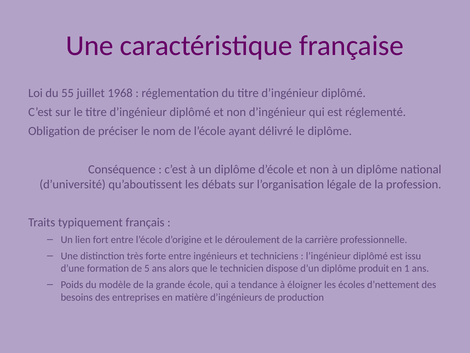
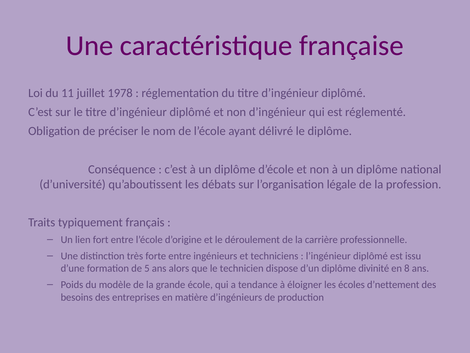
55: 55 -> 11 (68, 93)
1968: 1968 -> 1978 (120, 93)
produit: produit -> divinité (374, 268)
1: 1 -> 8 (407, 268)
